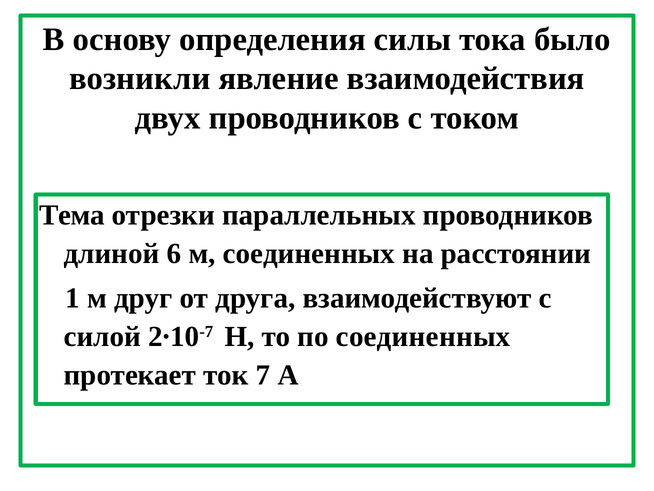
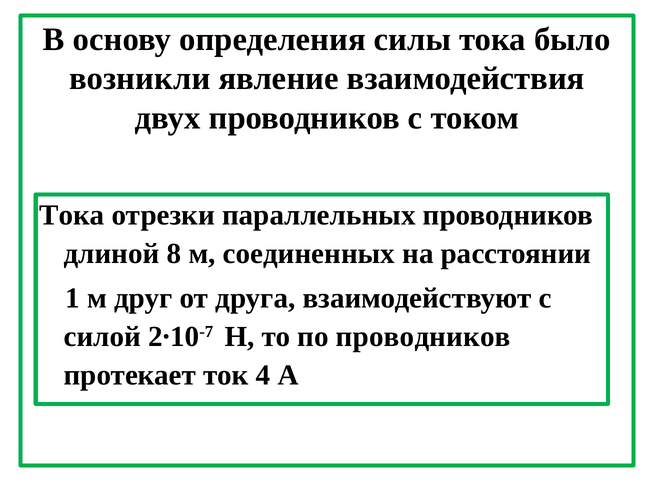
Тема: Тема -> Тока (72, 215)
6: 6 -> 8 (174, 254)
по соединенных: соединенных -> проводников (423, 336)
7: 7 -> 4 (263, 375)
